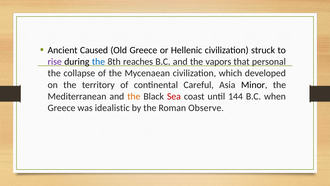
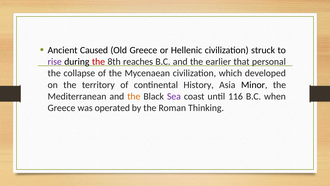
the colour: blue -> red (98, 62)
vapors: vapors -> earlier (218, 62)
Careful: Careful -> History (199, 85)
Sea colour: red -> purple (174, 96)
144: 144 -> 116 (236, 96)
idealistic: idealistic -> operated (112, 108)
Observe: Observe -> Thinking (206, 108)
